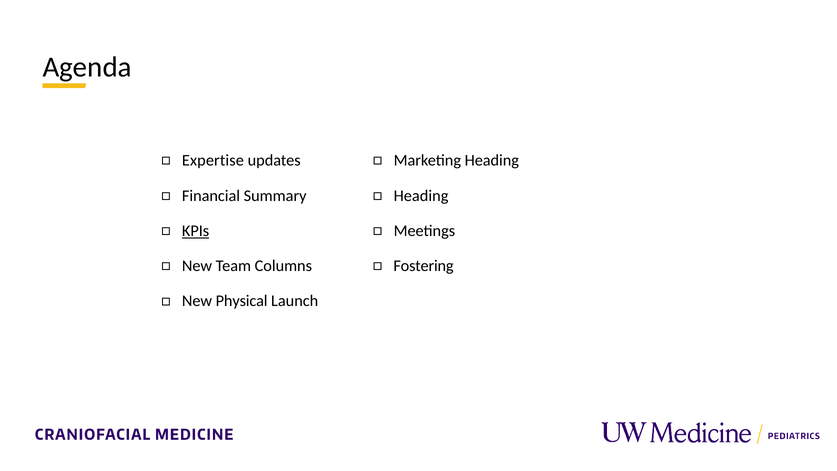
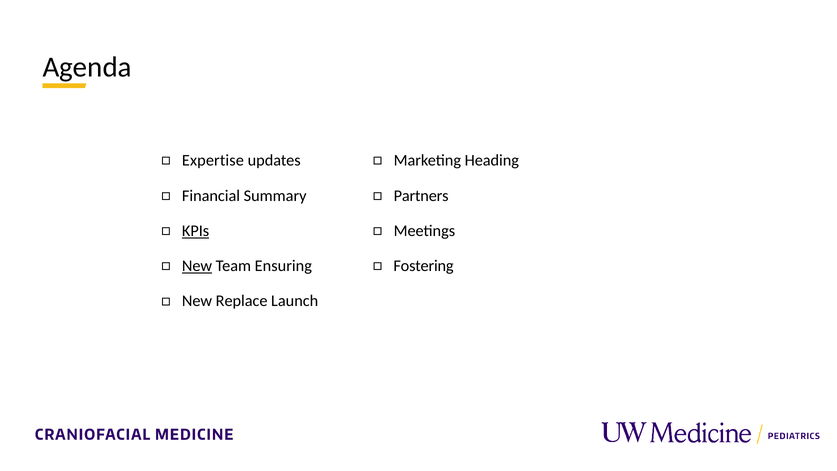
Heading: Heading -> Partners (421, 196)
New underline: none -> present (197, 266)
Columns: Columns -> Ensuring (283, 266)
Physical: Physical -> Replace (242, 301)
